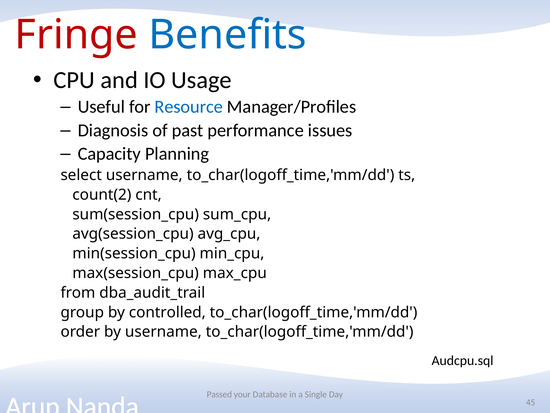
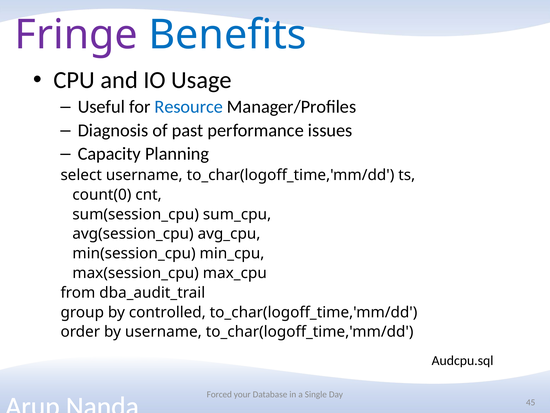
Fringe colour: red -> purple (76, 35)
count(2: count(2 -> count(0 (102, 194)
Passed: Passed -> Forced (219, 394)
